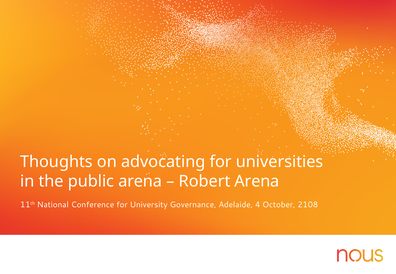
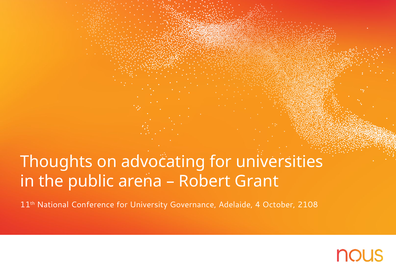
Robert Arena: Arena -> Grant (257, 181)
